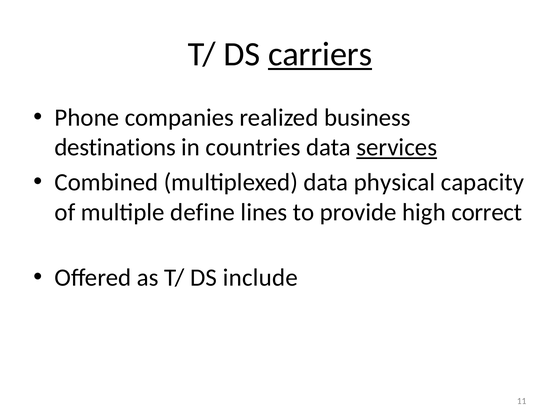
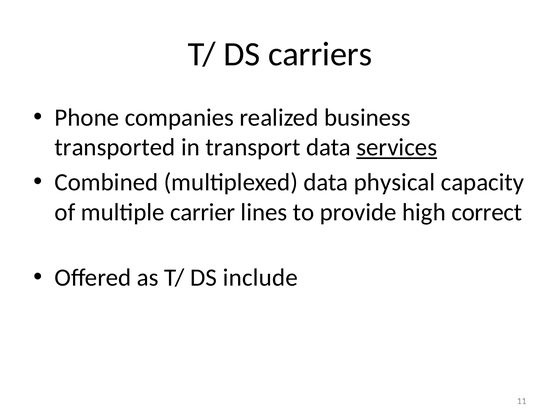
carriers underline: present -> none (320, 54)
destinations: destinations -> transported (115, 147)
countries: countries -> transport (253, 147)
define: define -> carrier (203, 212)
